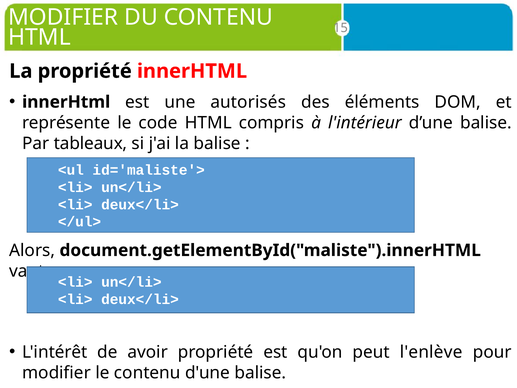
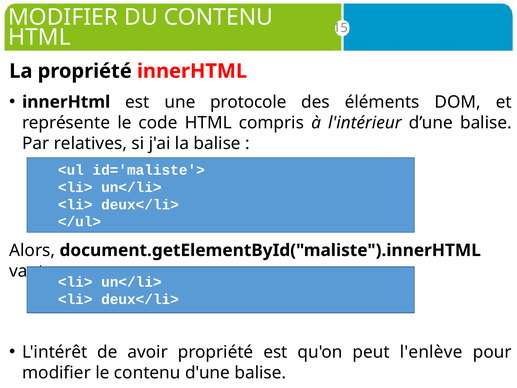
autorisés: autorisés -> protocole (248, 102)
tableaux: tableaux -> relatives (90, 143)
